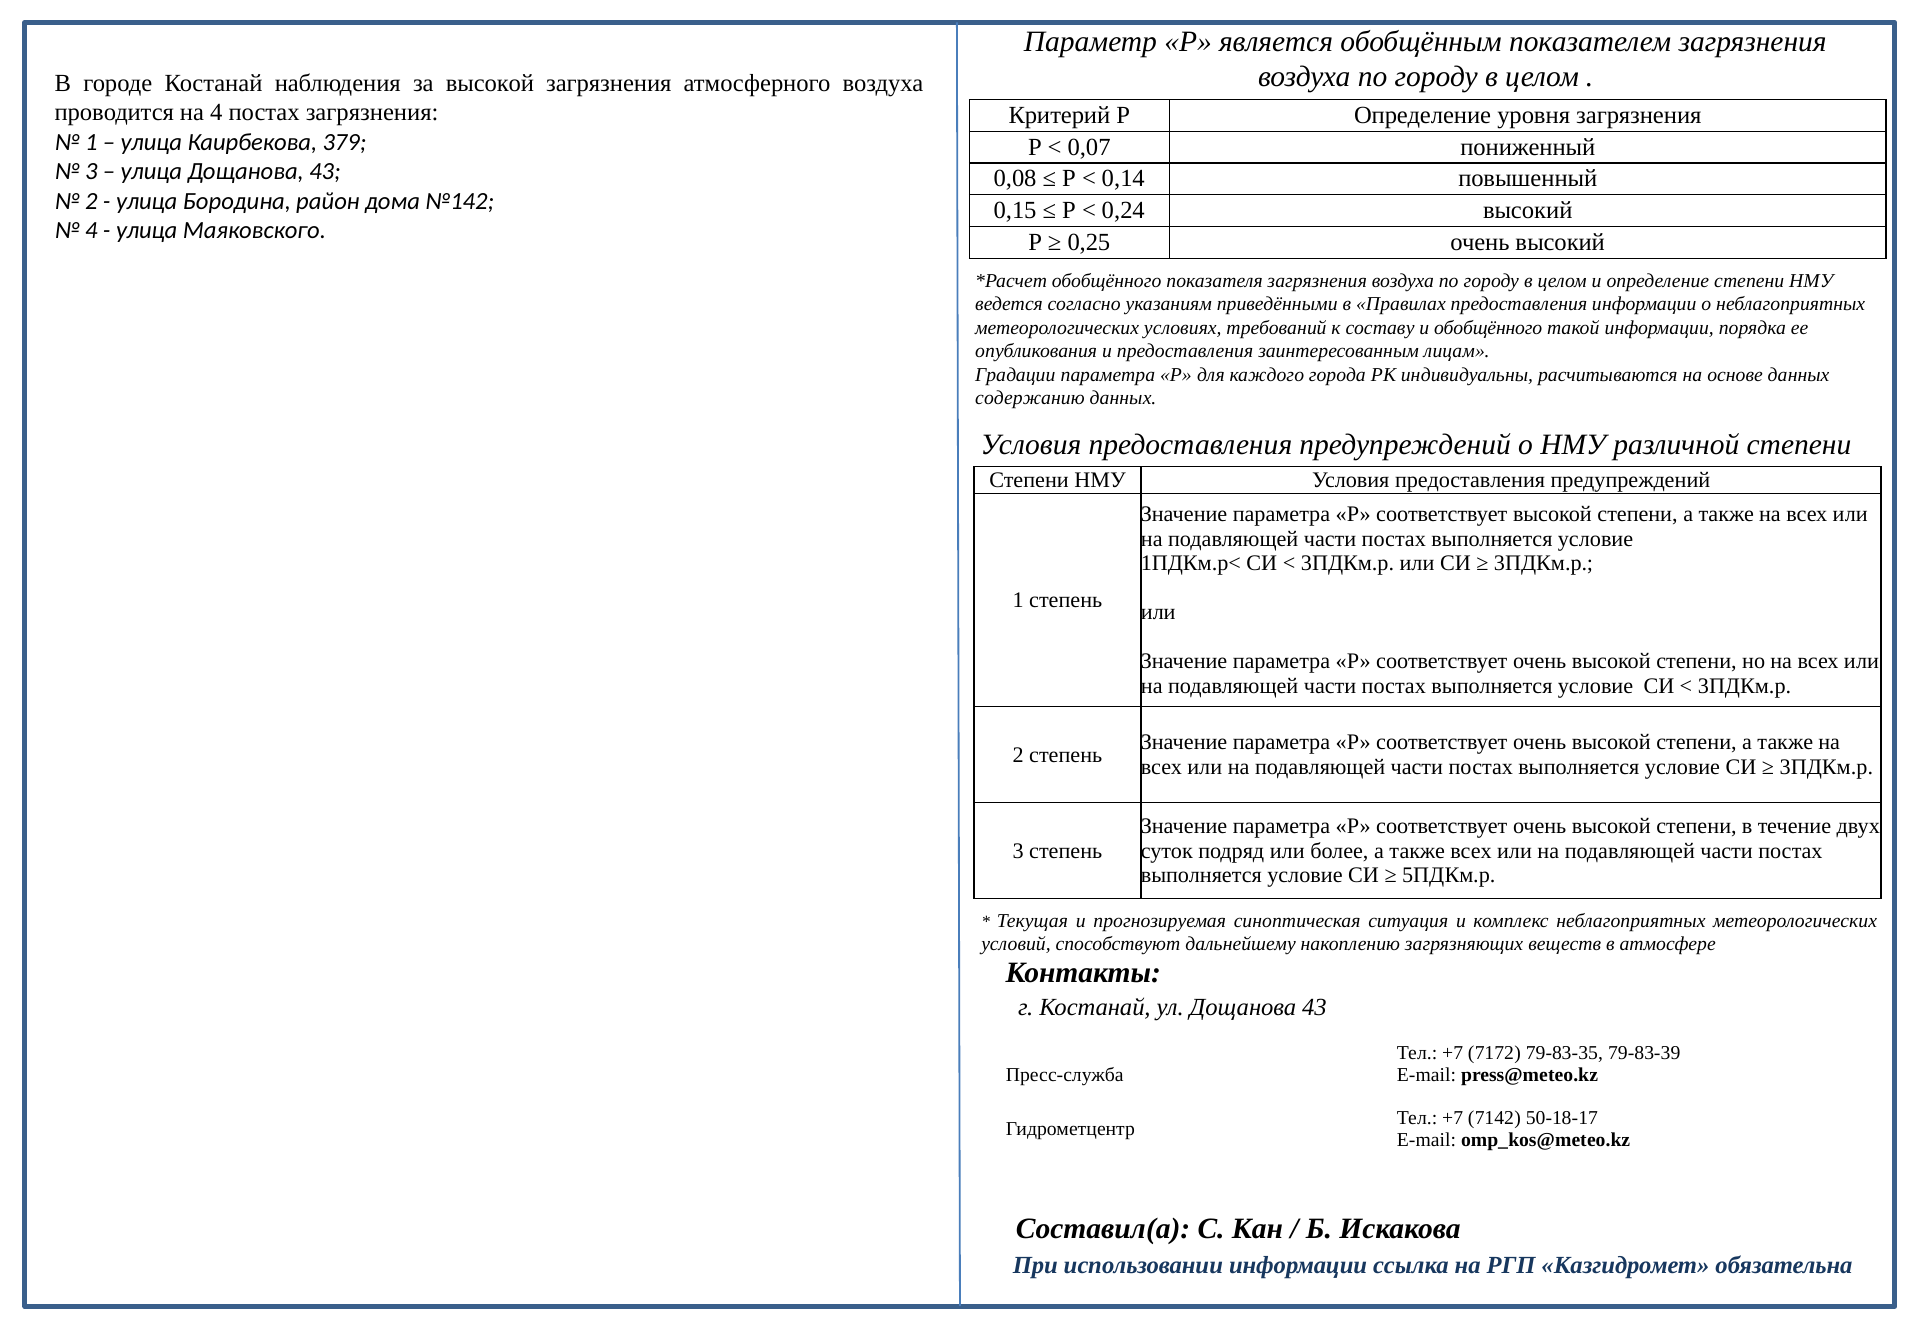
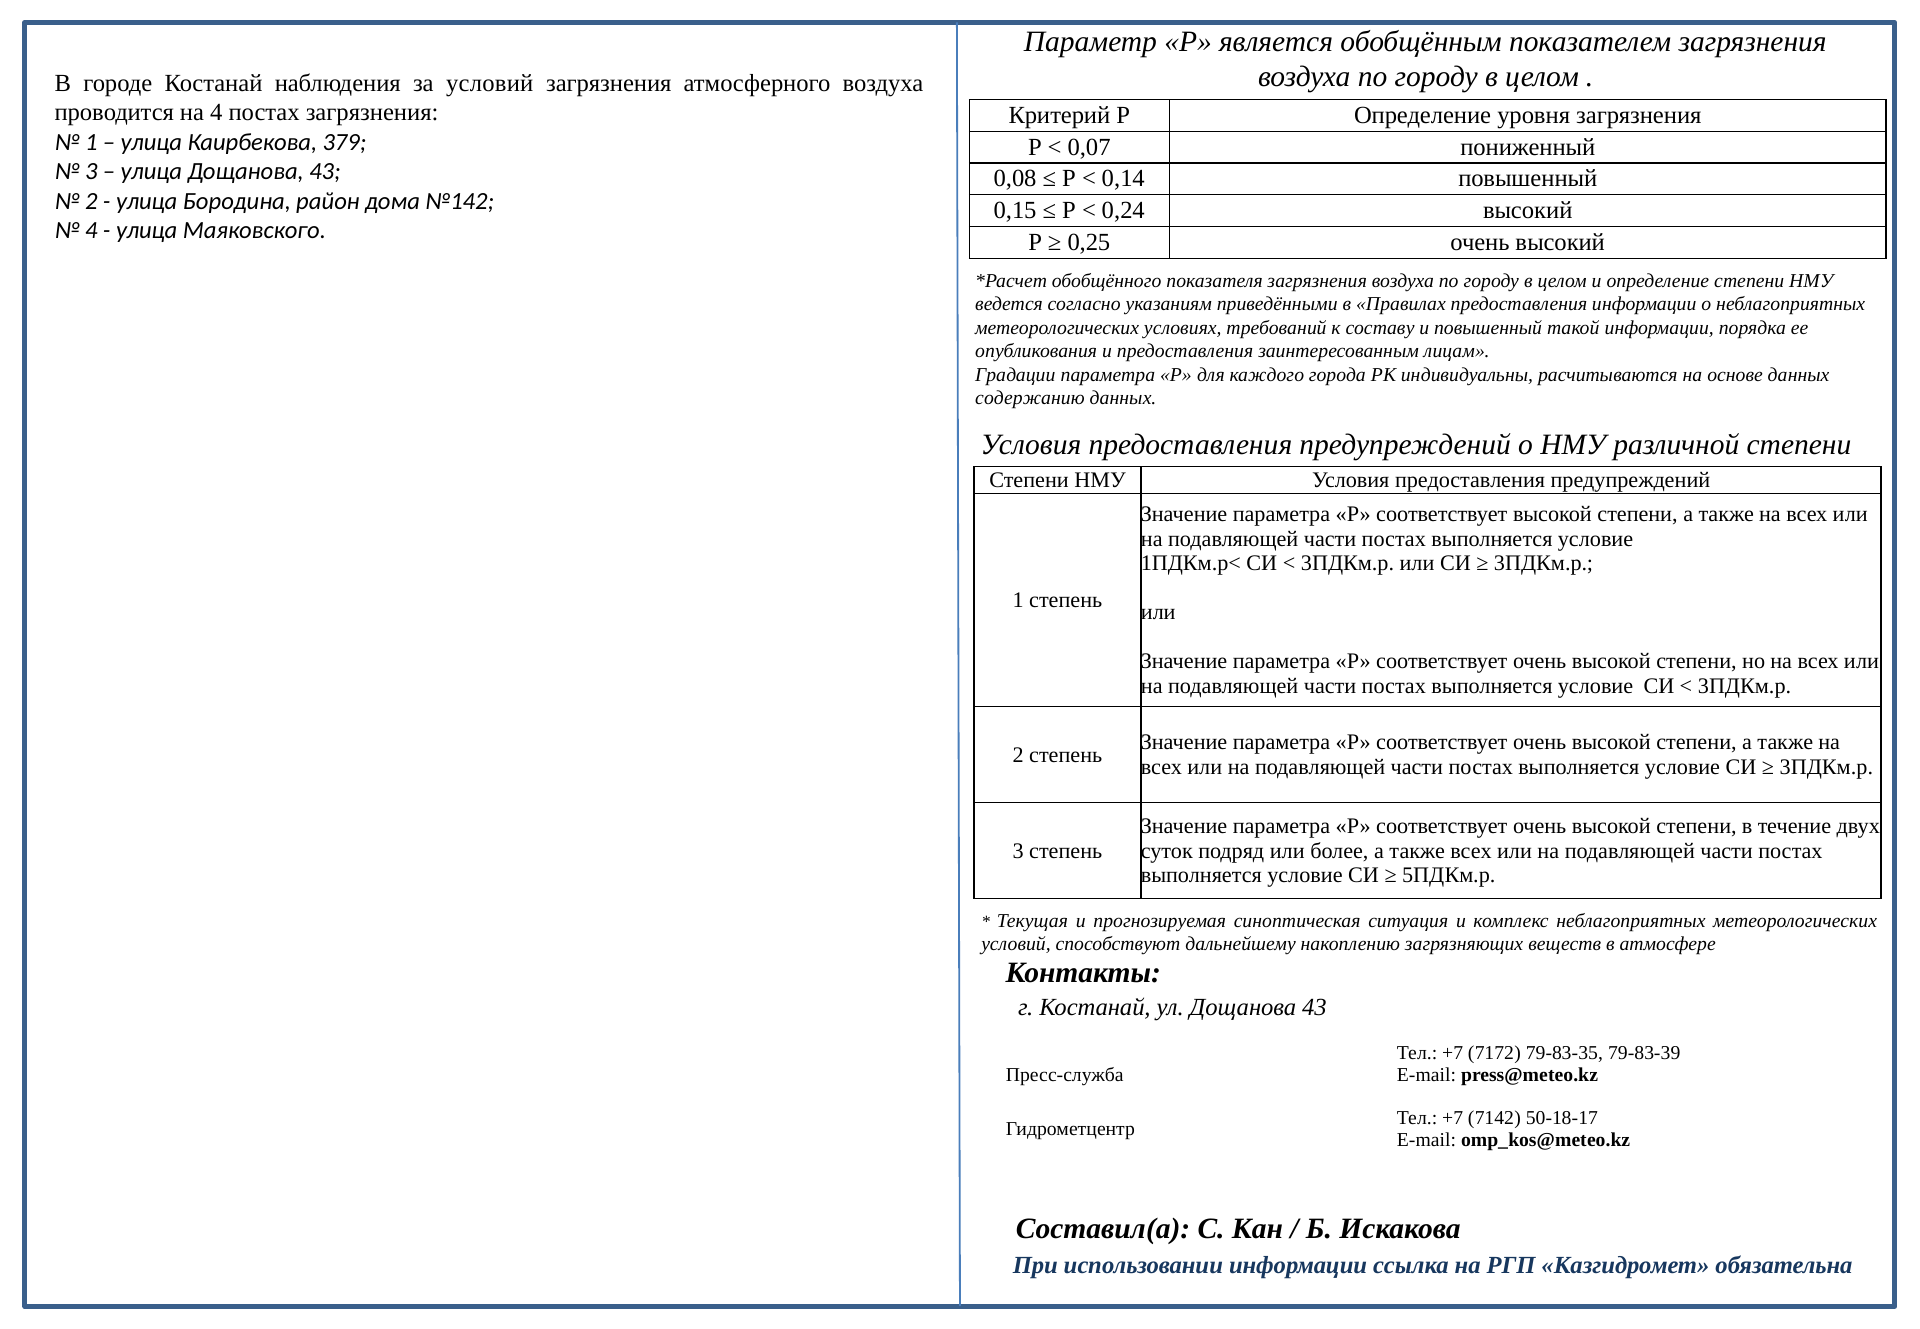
за высокой: высокой -> условий (490, 83)
и обобщённого: обобщённого -> повышенный (1488, 328)
